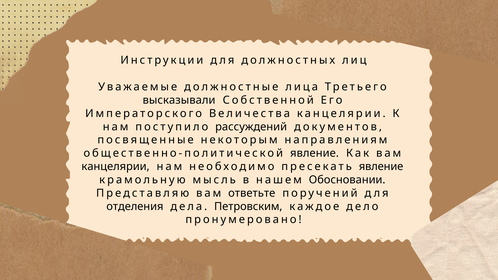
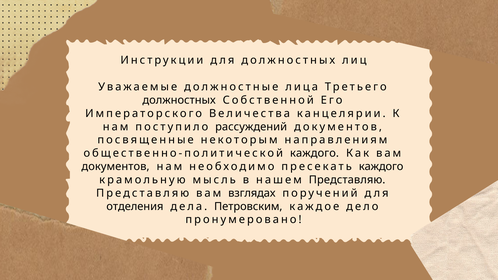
высказывали: высказывали -> должностных (179, 100)
общественно-политической явление: явление -> каждого (314, 153)
канцелярии: канцелярии -> документов (115, 167)
пресекать явление: явление -> каждого (381, 167)
нашем Обосновании: Обосновании -> Представляю (347, 180)
ответьте: ответьте -> взглядах (252, 193)
